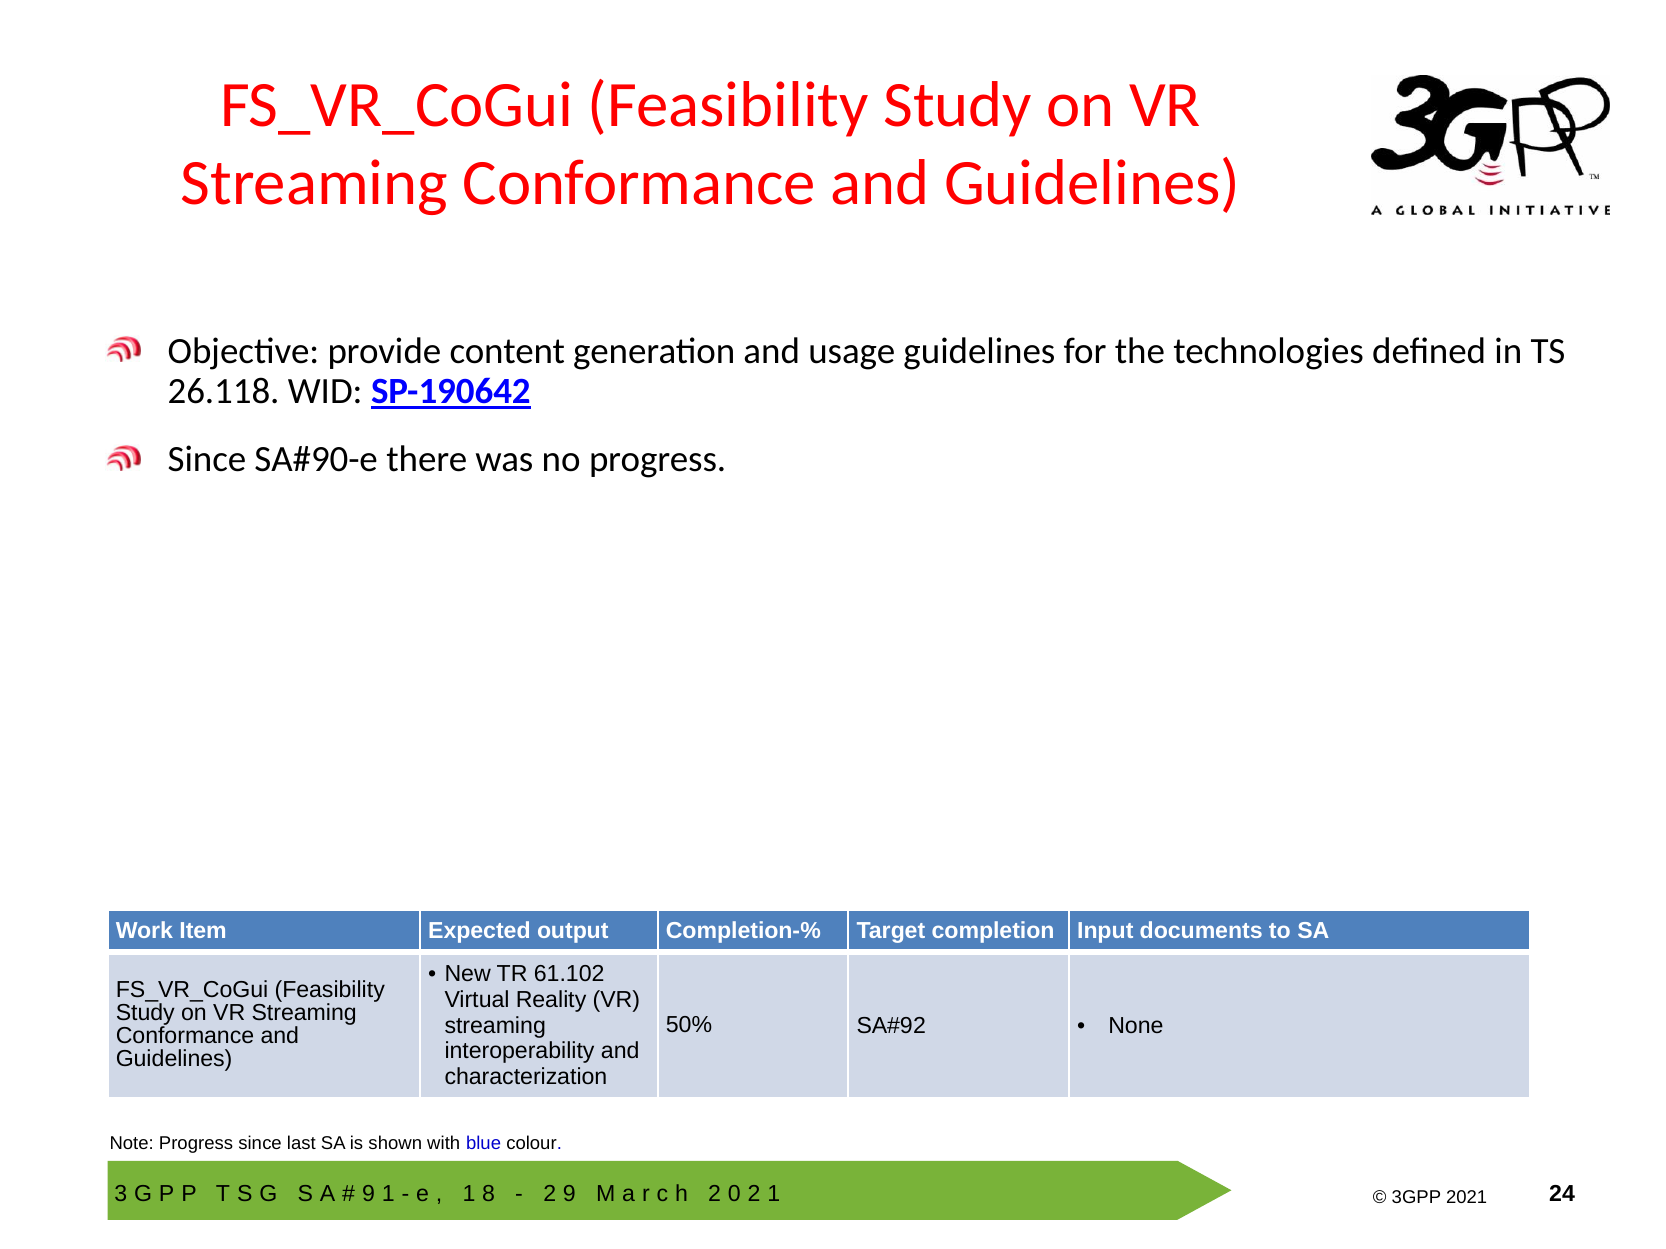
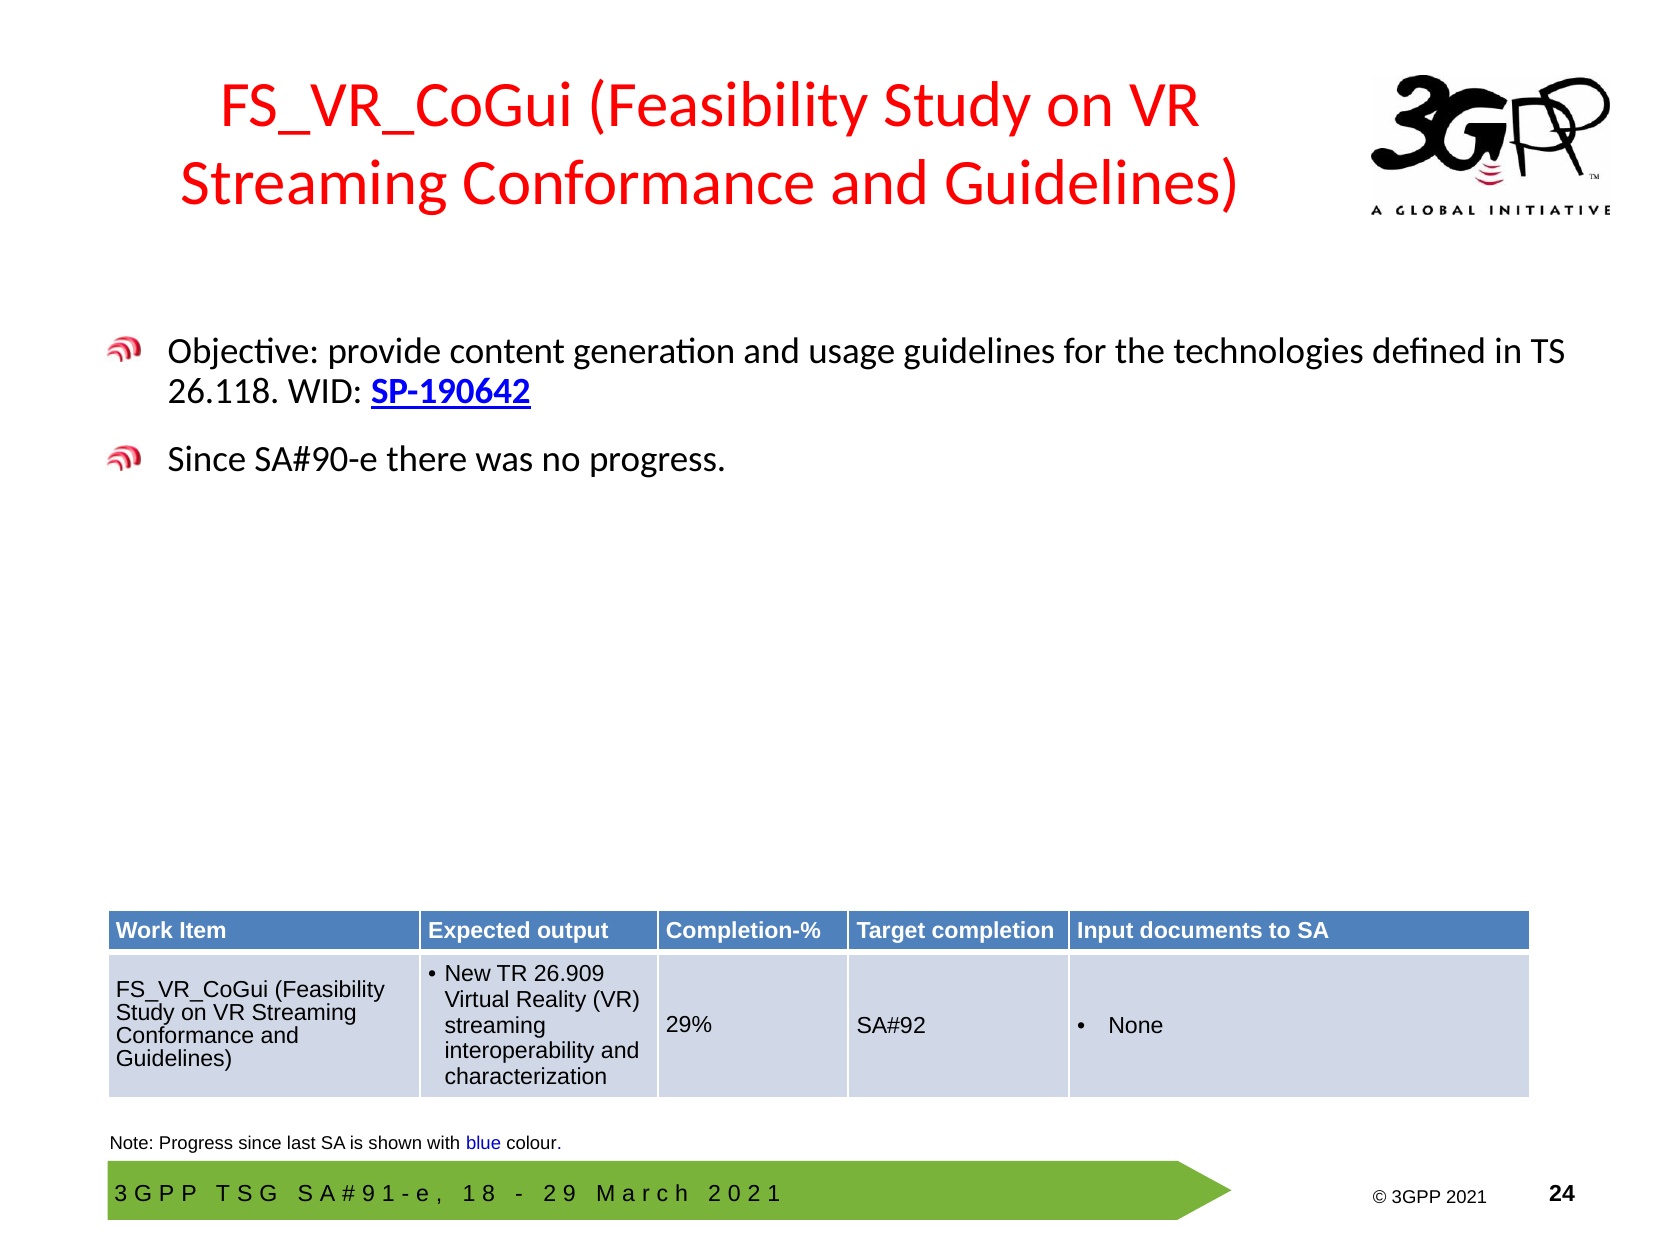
61.102: 61.102 -> 26.909 (569, 974)
50%: 50% -> 29% (689, 1025)
